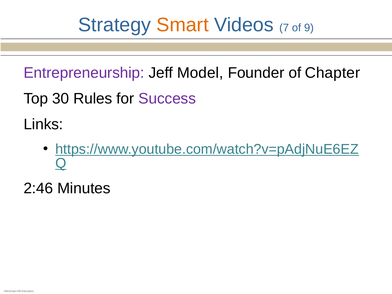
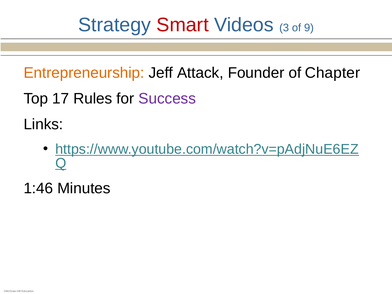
Smart colour: orange -> red (183, 25)
7: 7 -> 3 (284, 28)
Entrepreneurship colour: purple -> orange (84, 73)
Model: Model -> Attack (200, 73)
30: 30 -> 17 (61, 99)
2:46: 2:46 -> 1:46 (38, 188)
